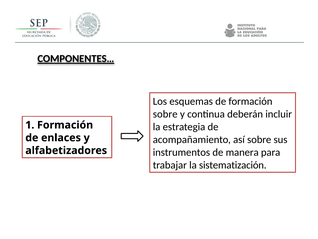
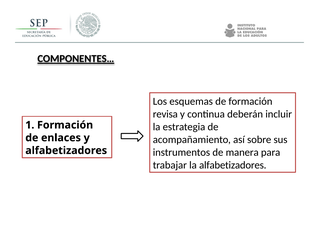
sobre: sobre -> revisa (165, 114)
la sistematización: sistematización -> alfabetizadores (233, 165)
